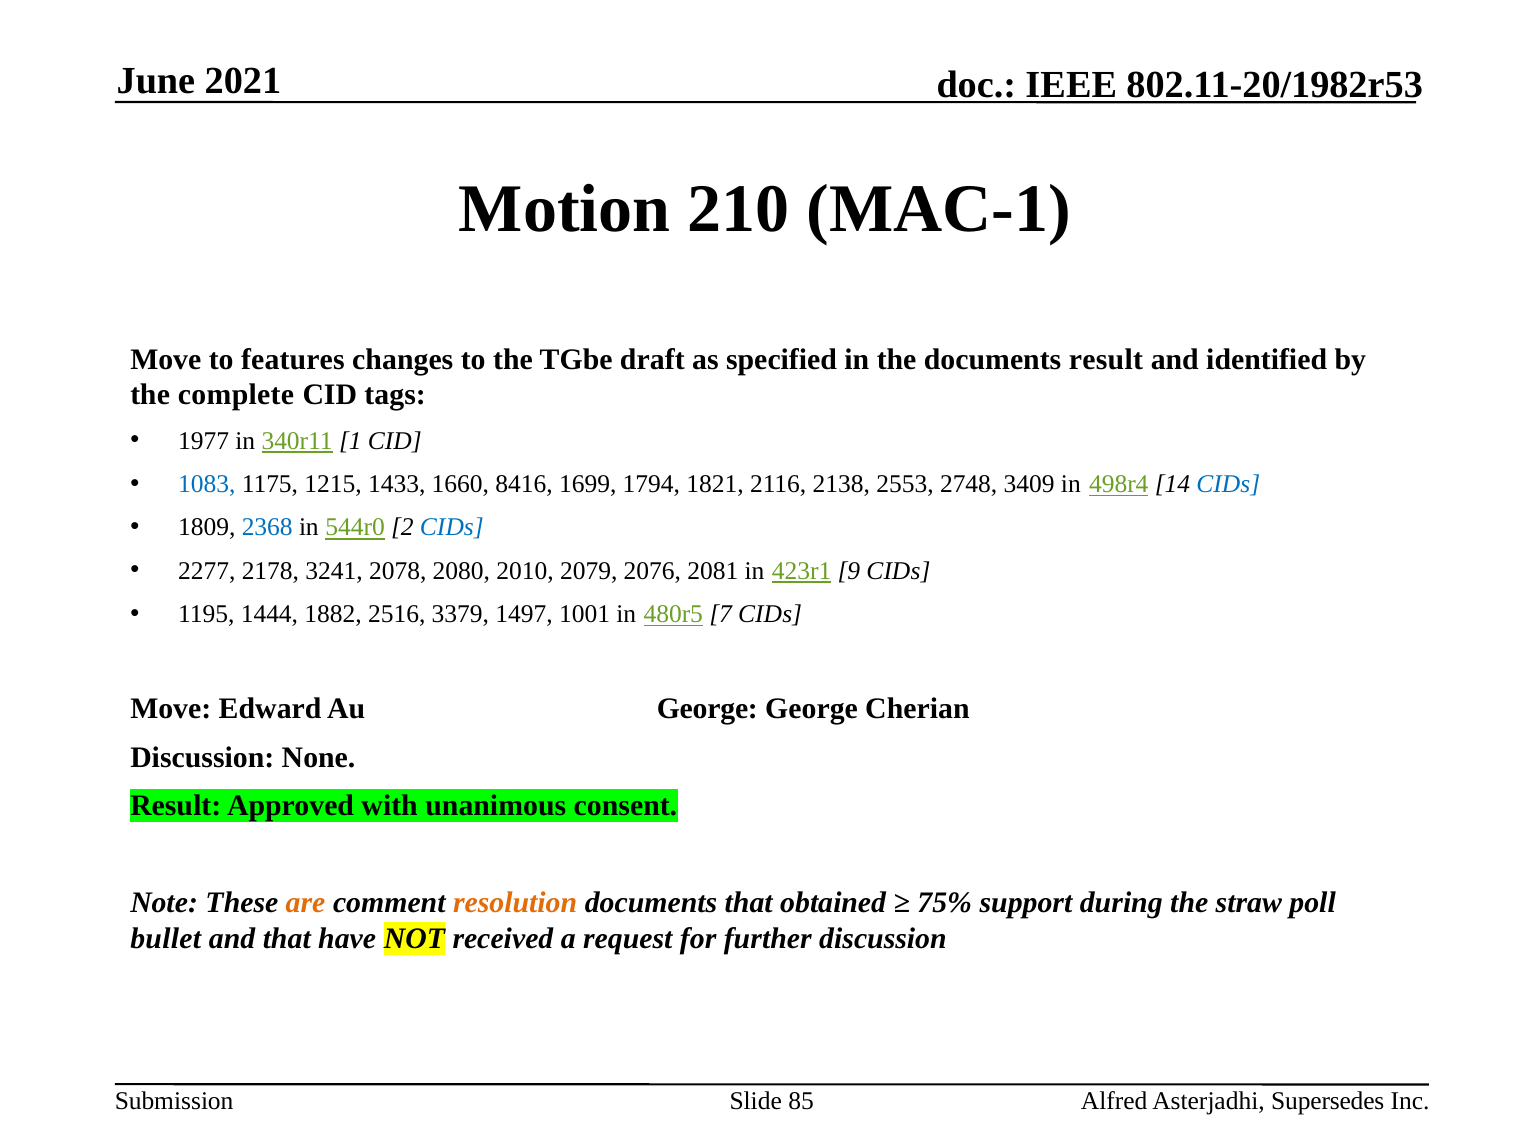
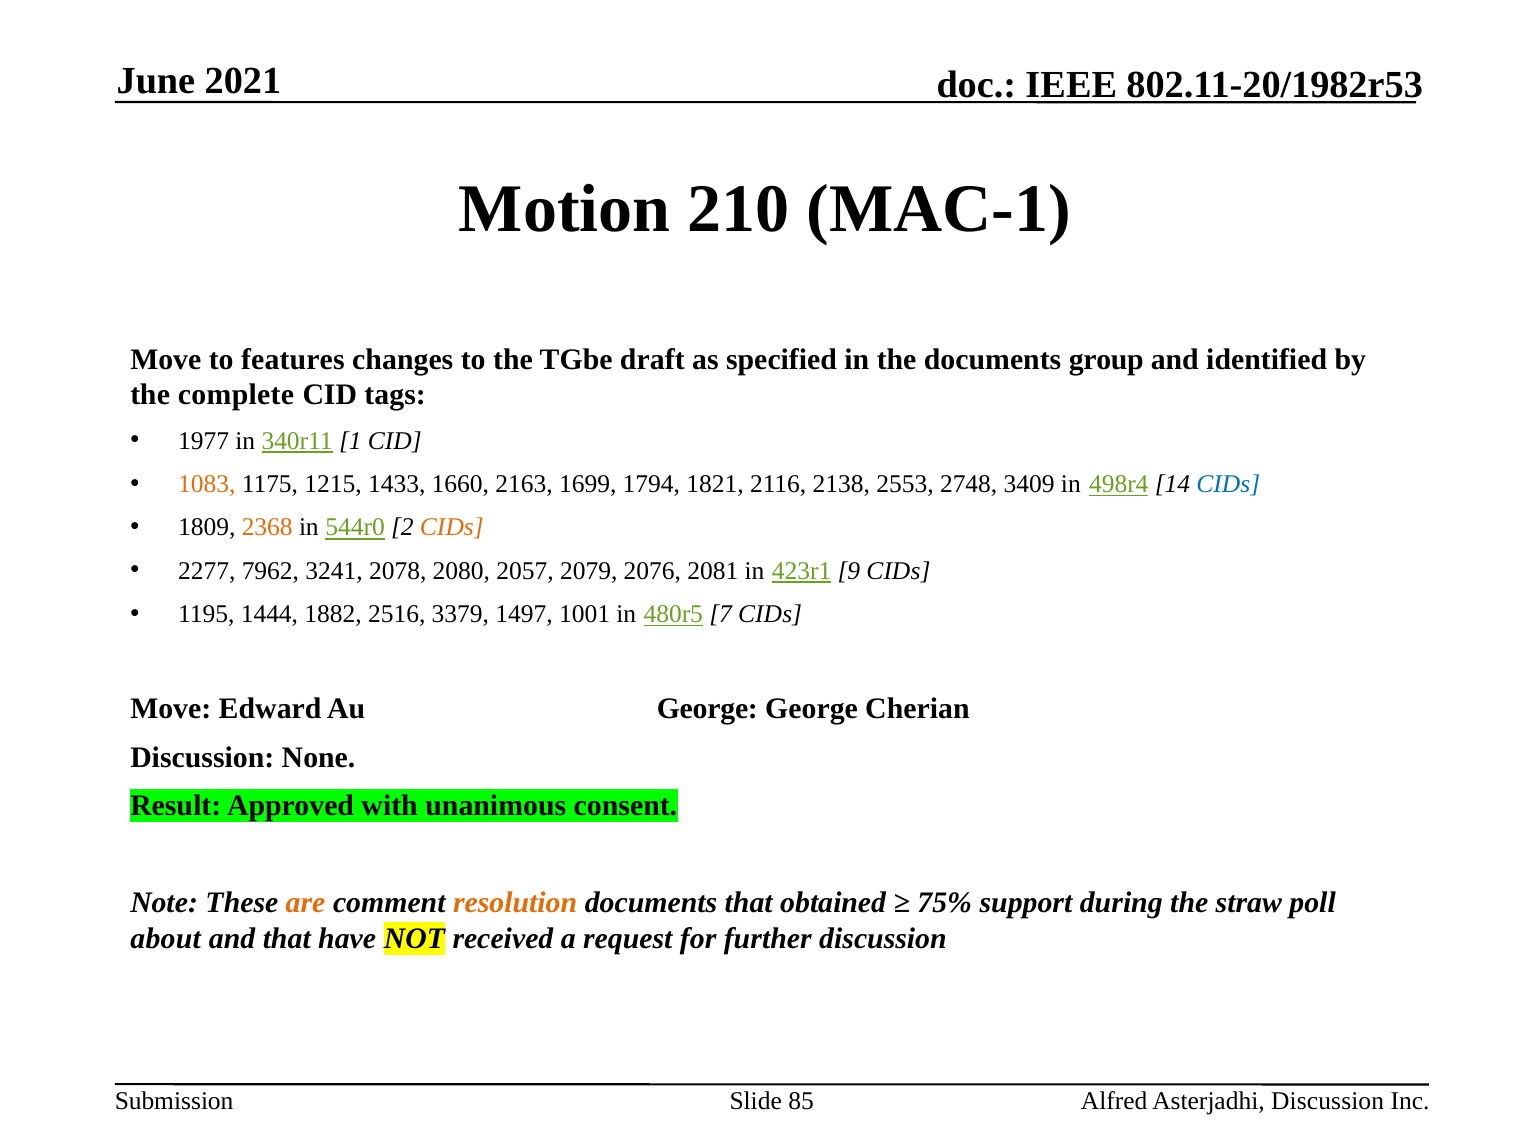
documents result: result -> group (1106, 359)
1083 colour: blue -> orange (207, 484)
8416: 8416 -> 2163 (524, 484)
2368 colour: blue -> orange (267, 528)
CIDs colour: blue -> orange (452, 528)
2178: 2178 -> 7962 (270, 571)
2010: 2010 -> 2057 (525, 571)
bullet: bullet -> about (166, 939)
Asterjadhi Supersedes: Supersedes -> Discussion (1328, 1101)
